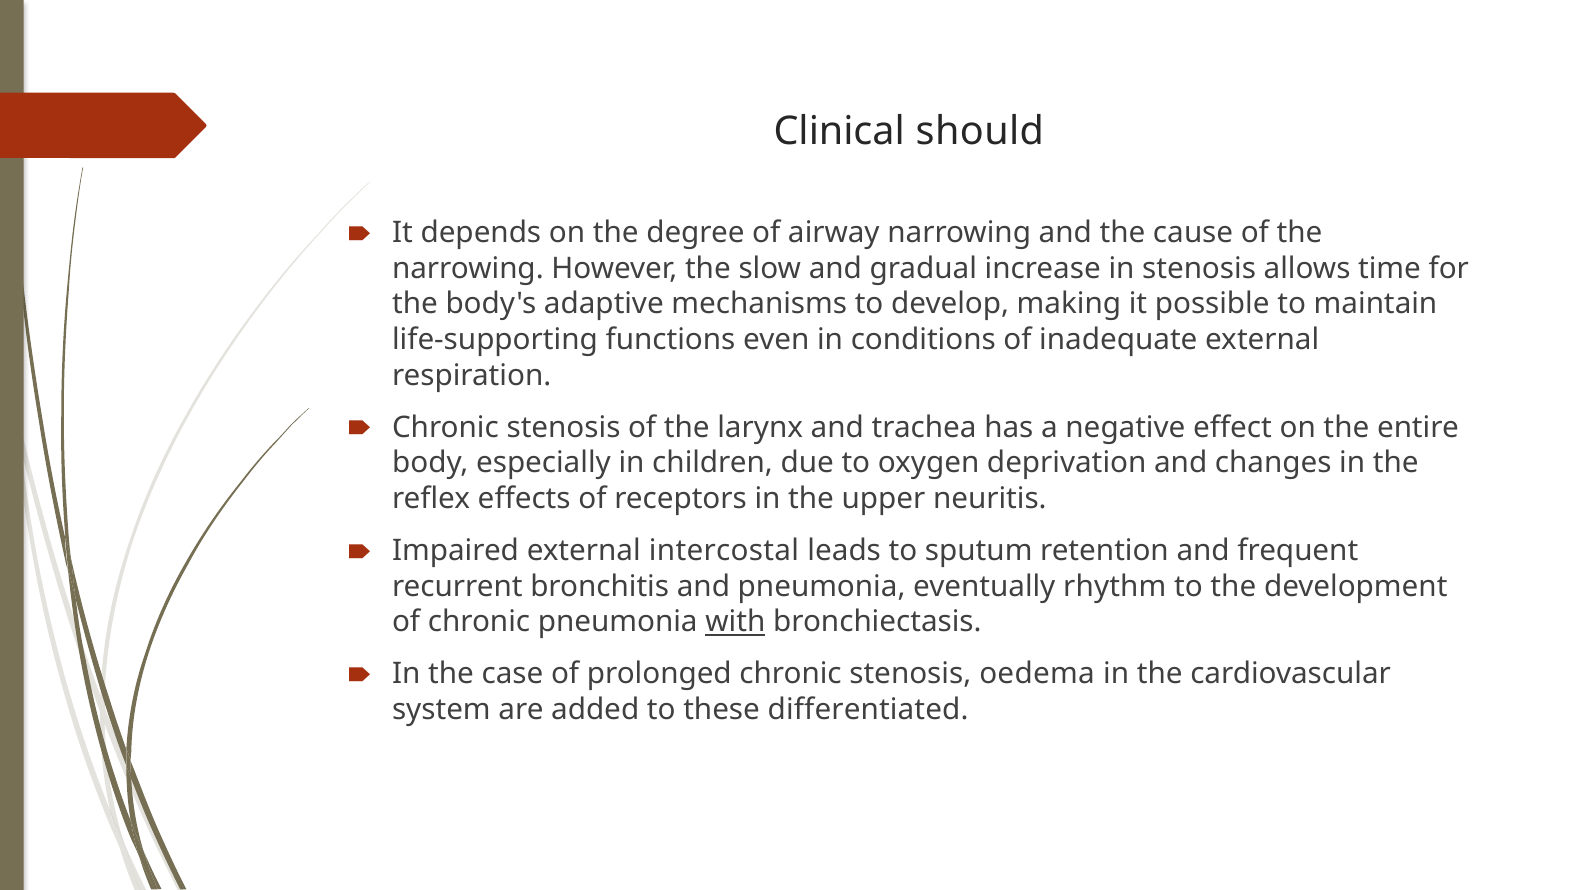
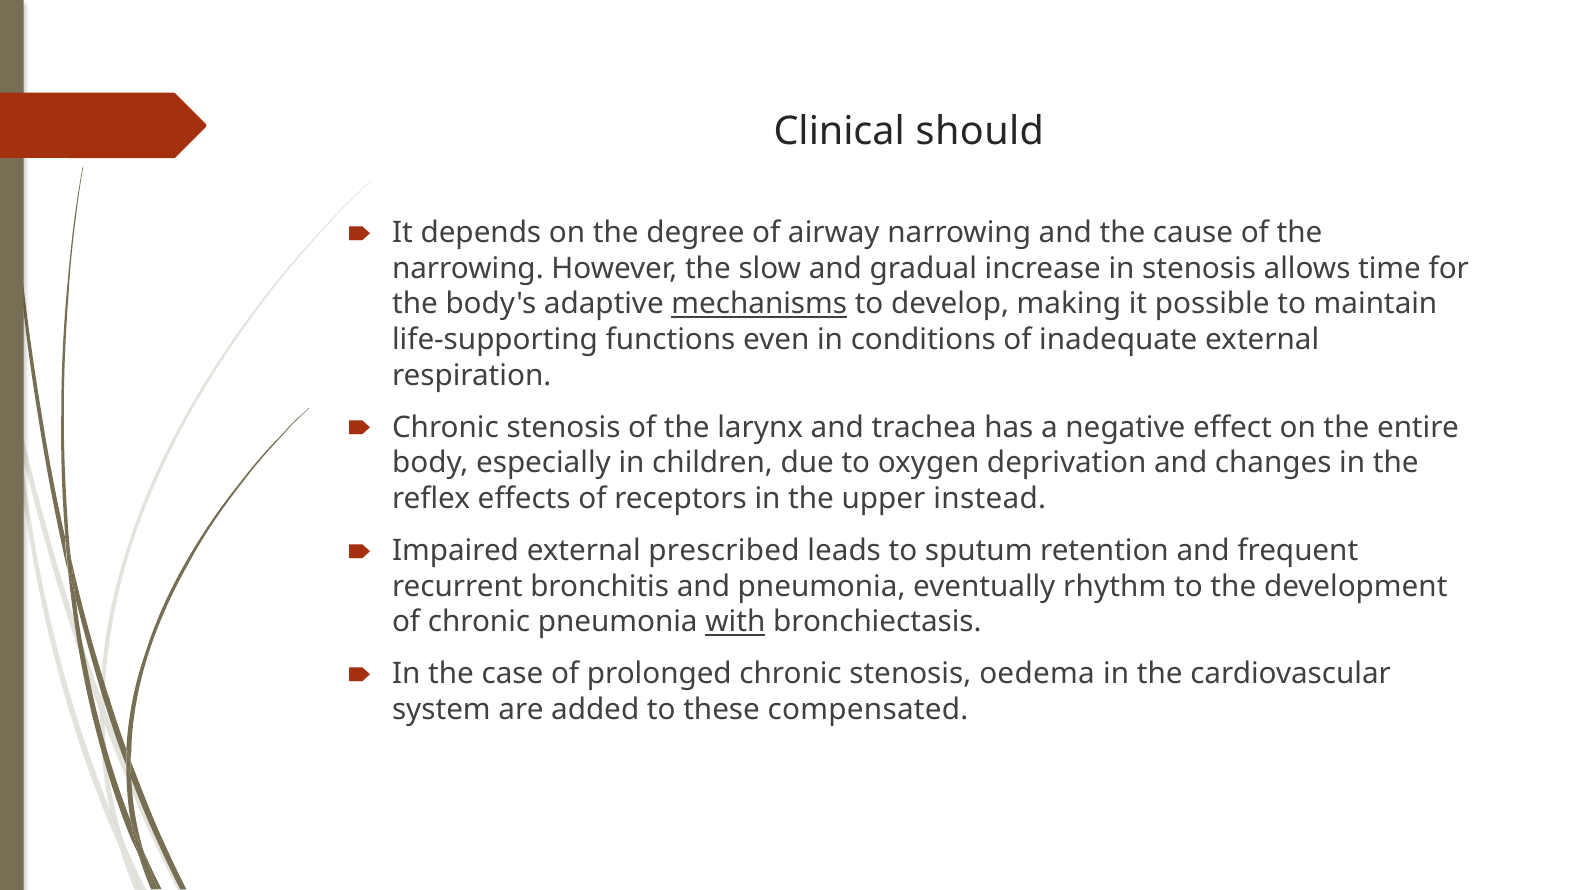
mechanisms underline: none -> present (759, 304)
neuritis: neuritis -> instead (990, 499)
intercostal: intercostal -> prescribed (724, 551)
differentiated: differentiated -> compensated (868, 709)
